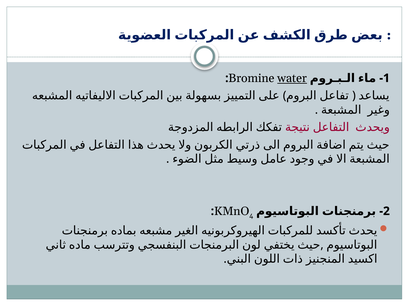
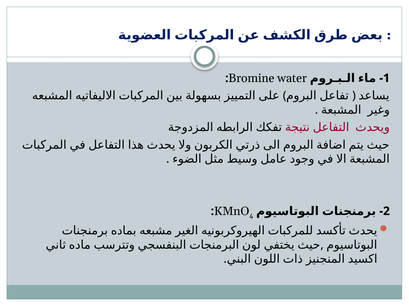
water underline: present -> none (292, 78)
